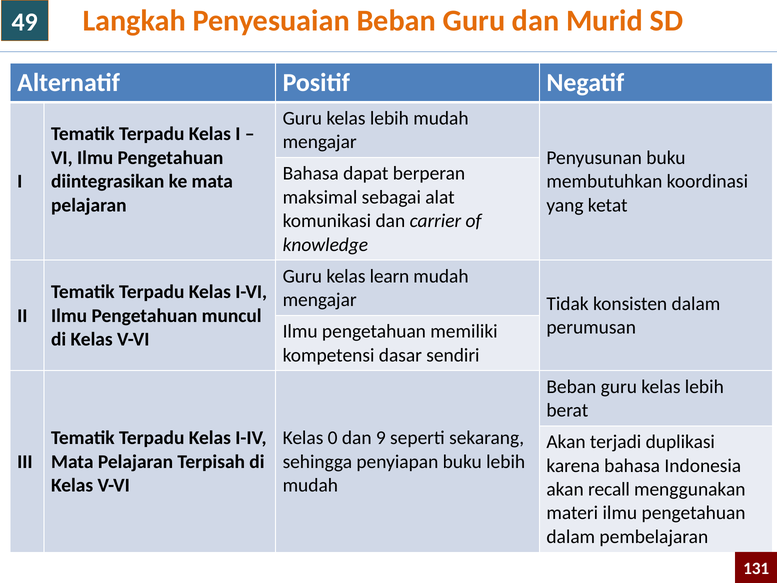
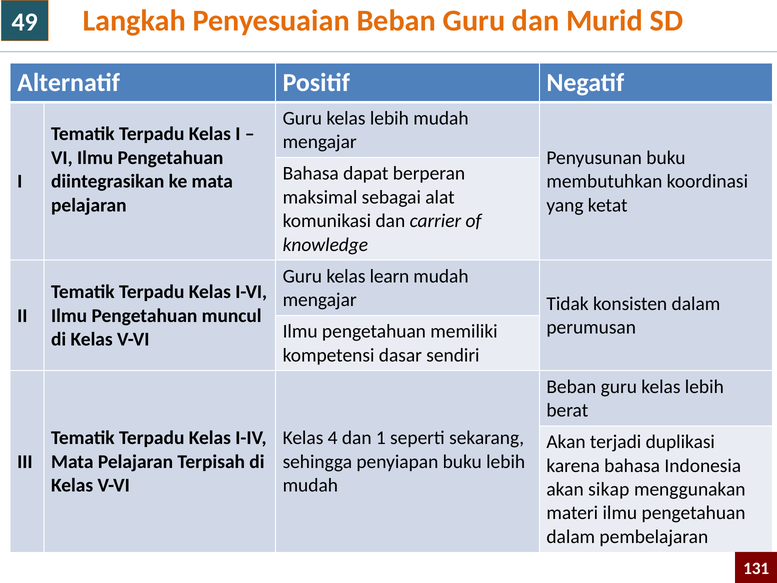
0: 0 -> 4 (333, 438)
9: 9 -> 1 (381, 438)
recall: recall -> sikap (609, 489)
